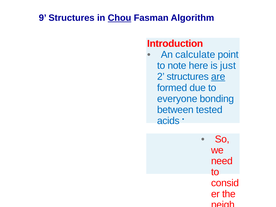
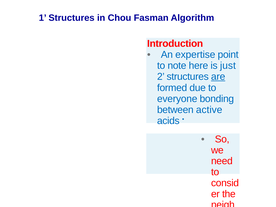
9: 9 -> 1 (43, 18)
Chou underline: present -> none (120, 18)
calculate: calculate -> expertise (195, 55)
tested: tested -> active (209, 110)
